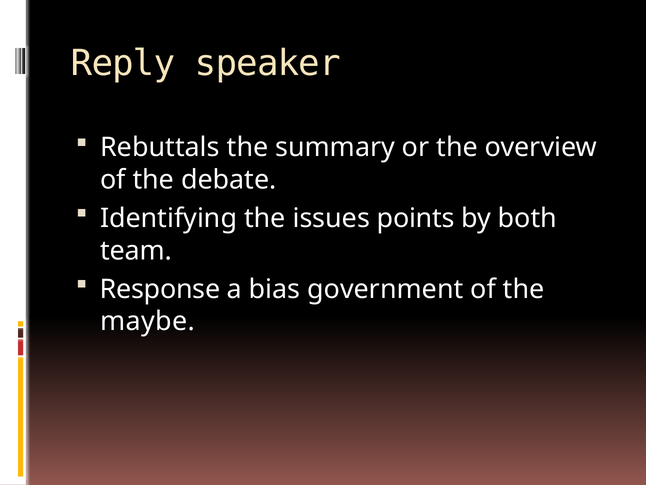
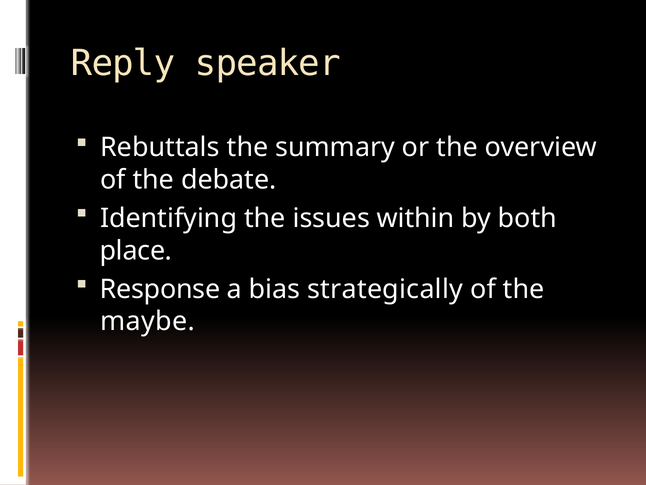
points: points -> within (416, 218)
team: team -> place (136, 250)
government: government -> strategically (385, 289)
